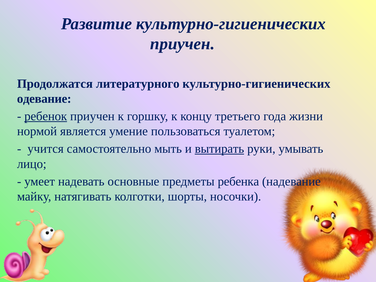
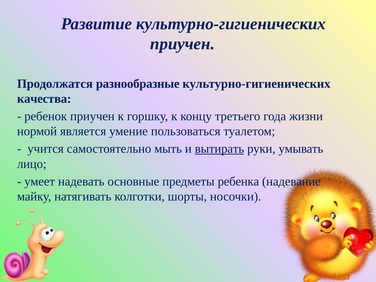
литературного: литературного -> разнообразные (138, 84)
одевание: одевание -> качества (44, 99)
ребенок underline: present -> none (46, 116)
